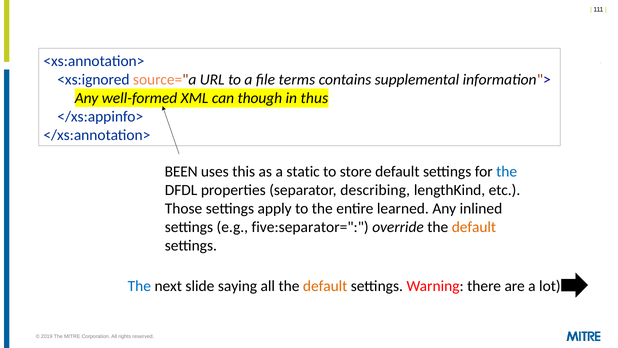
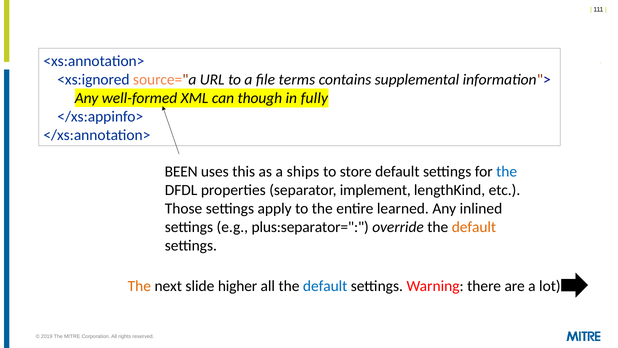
thus: thus -> fully (314, 98)
static: static -> ships (303, 171)
describing: describing -> implement (375, 190)
five:separator=: five:separator= -> plus:separator= (310, 227)
The colour: blue -> orange (139, 286)
saying: saying -> higher (238, 286)
default colour: orange -> blue (325, 286)
